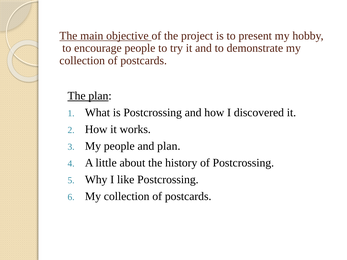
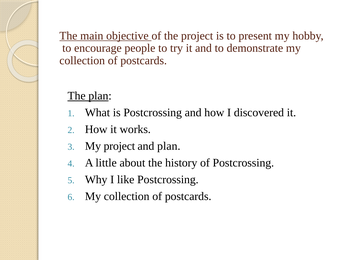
My people: people -> project (119, 146)
